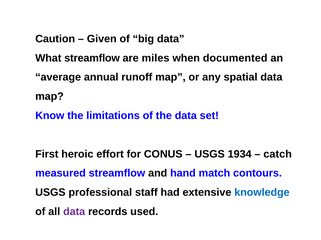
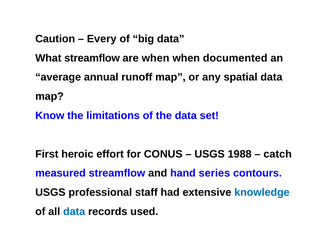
Given: Given -> Every (102, 39)
are miles: miles -> when (156, 58)
1934: 1934 -> 1988 (240, 154)
match: match -> series (214, 174)
data colour: purple -> blue (74, 212)
